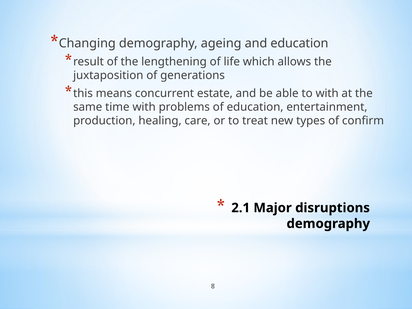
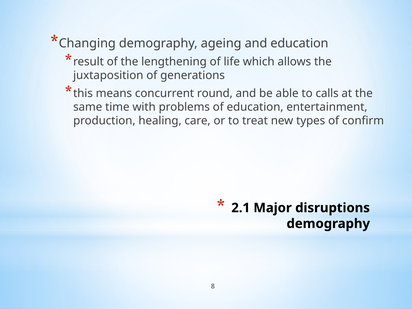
estate: estate -> round (215, 93)
to with: with -> calls (327, 93)
